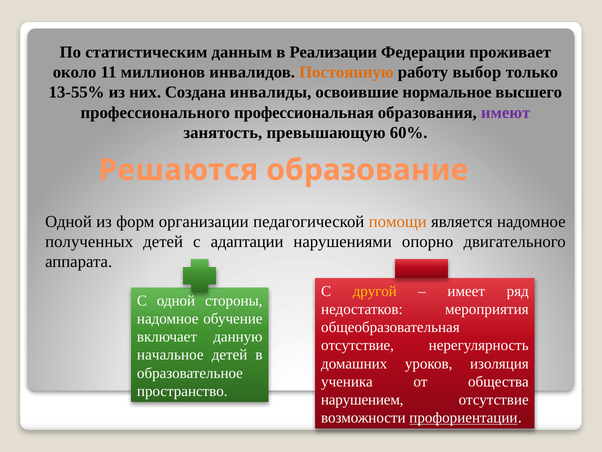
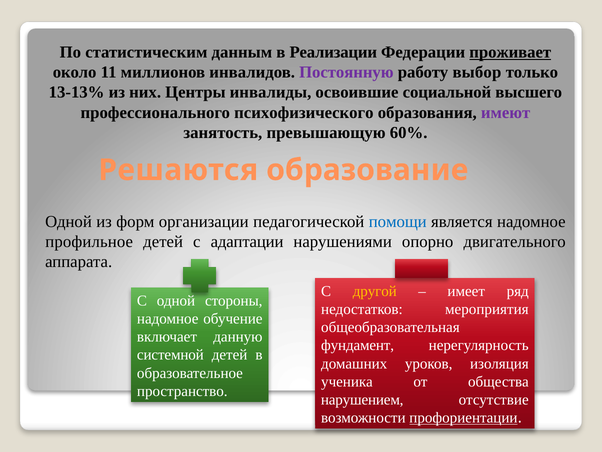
проживает underline: none -> present (510, 52)
Постоянную colour: orange -> purple (346, 72)
13-55%: 13-55% -> 13-13% (77, 92)
Создана: Создана -> Центры (195, 92)
нормальное: нормальное -> социальной (447, 92)
профессиональная: профессиональная -> психофизического (304, 112)
помощи colour: orange -> blue (398, 221)
полученных: полученных -> профильное (89, 241)
отсутствие: отсутствие -> фундамент (358, 345)
начальное: начальное -> системной (170, 355)
